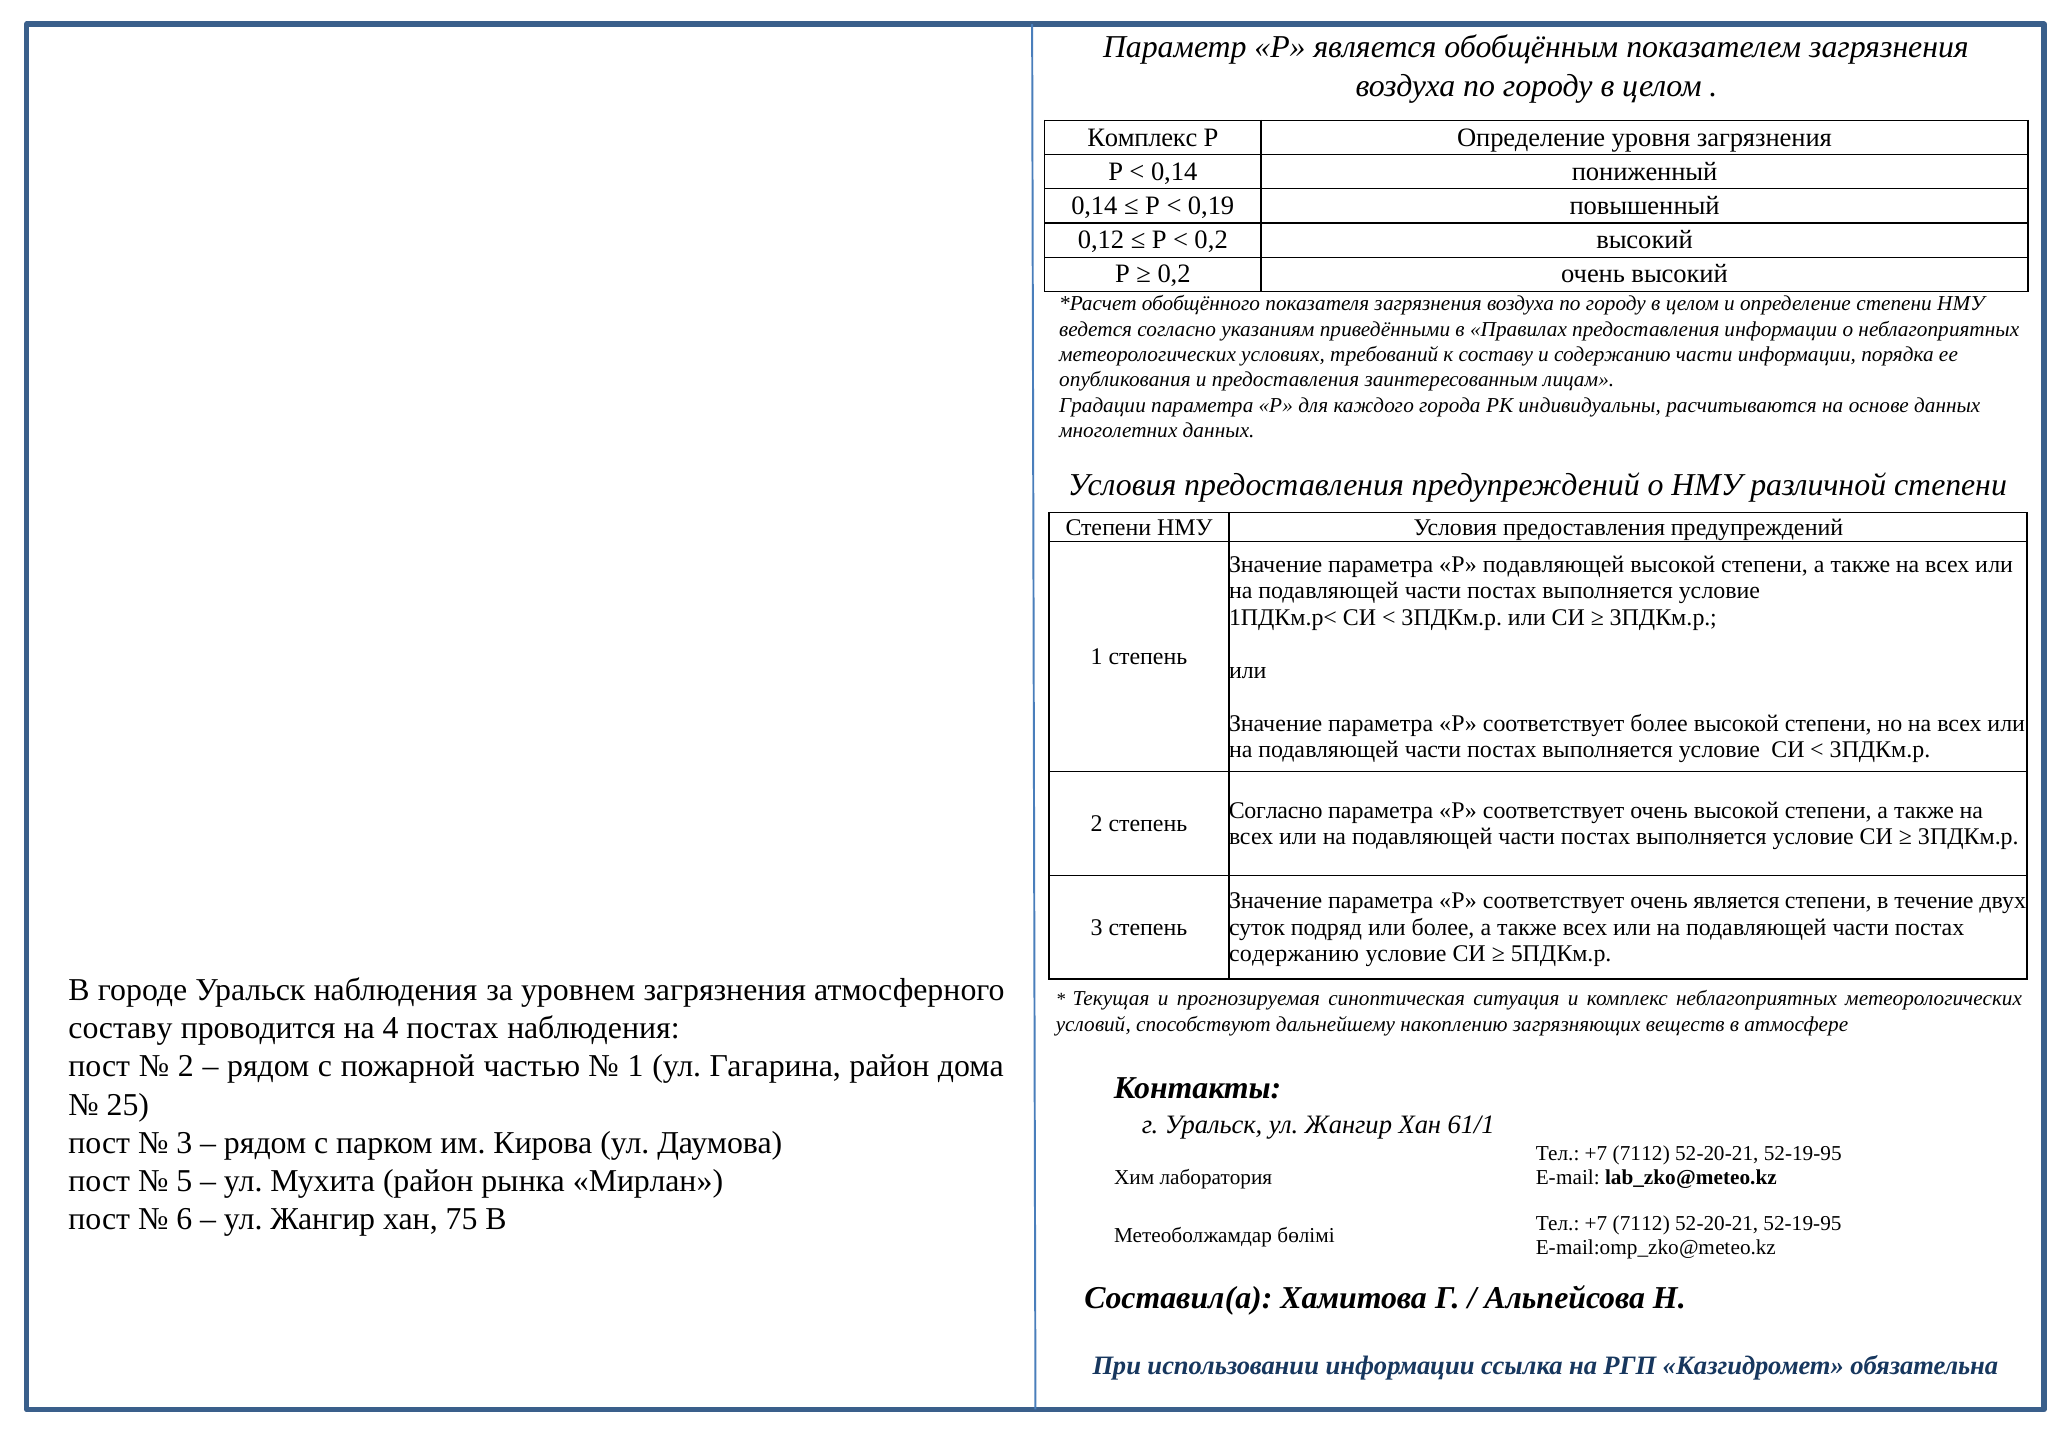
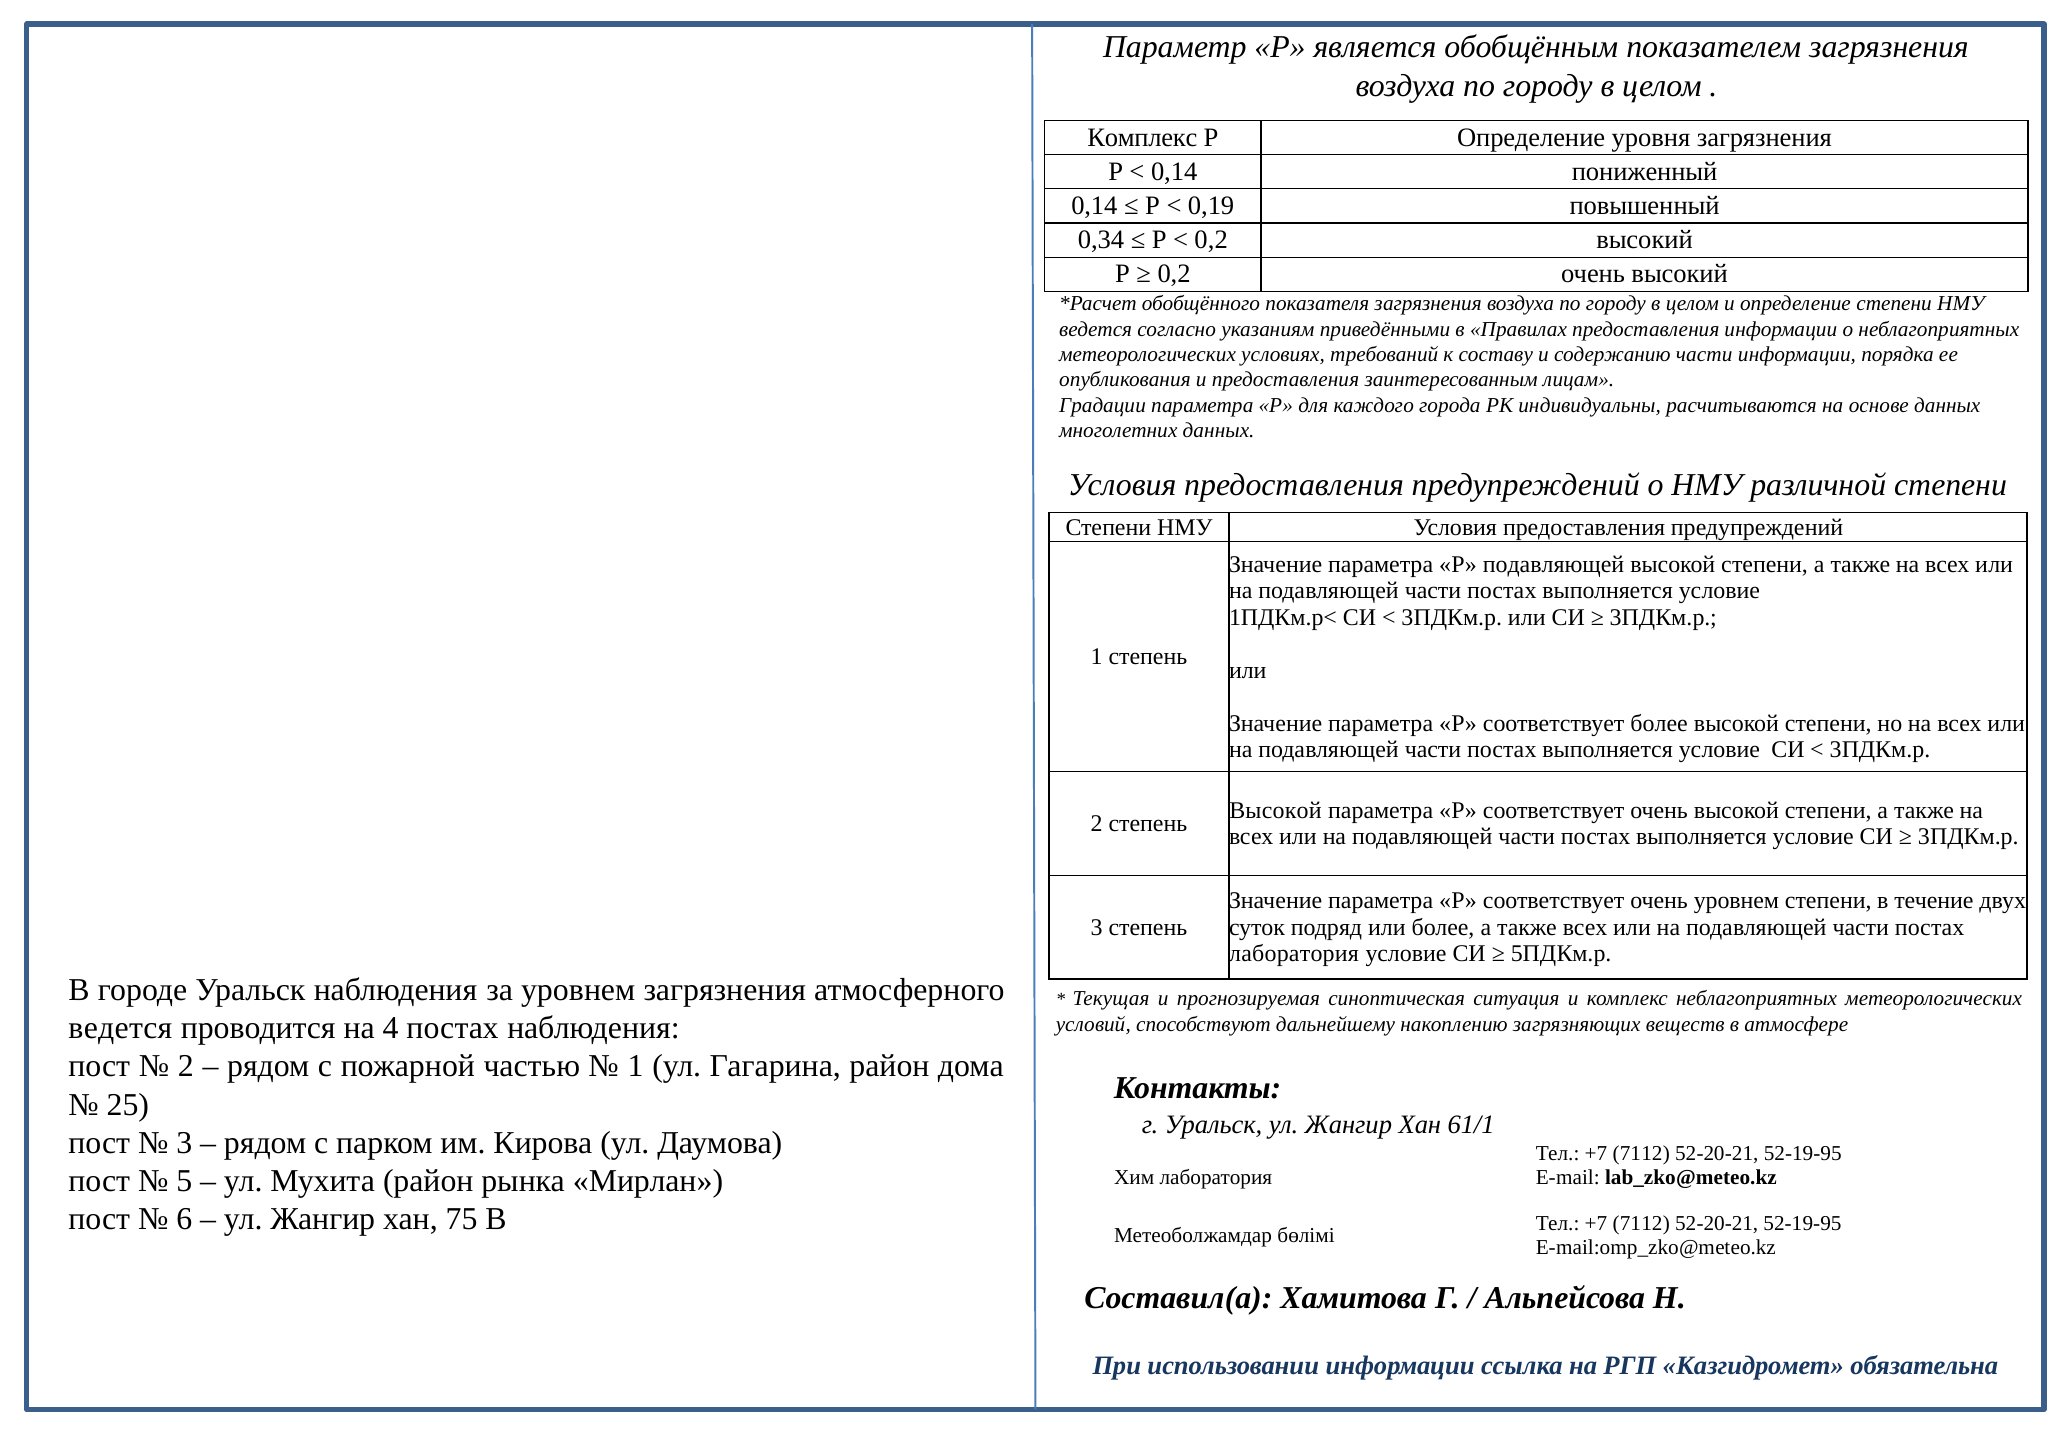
0,12: 0,12 -> 0,34 (1101, 240)
Согласно: Согласно -> Высокой (1275, 810)
очень является: является -> уровнем (1736, 901)
содержанию: содержанию -> лаборатория (1294, 954)
составу: составу -> ведется (120, 1028)
